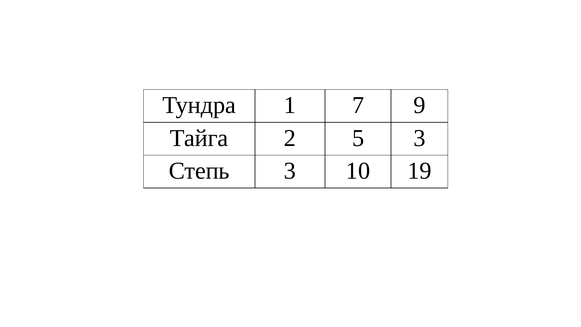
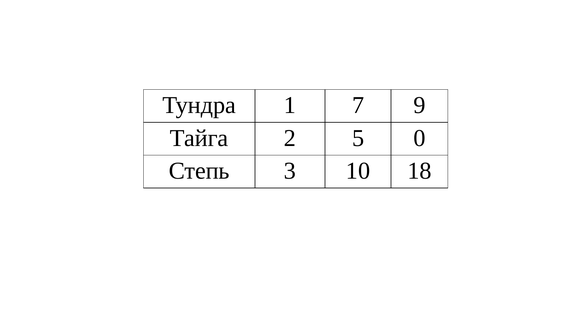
5 3: 3 -> 0 (419, 138)
19: 19 -> 18 (420, 171)
